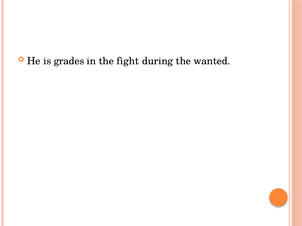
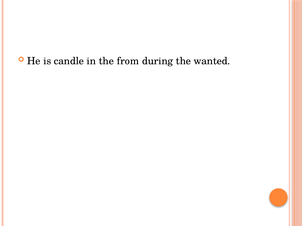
grades: grades -> candle (69, 61)
fight: fight -> from (128, 61)
